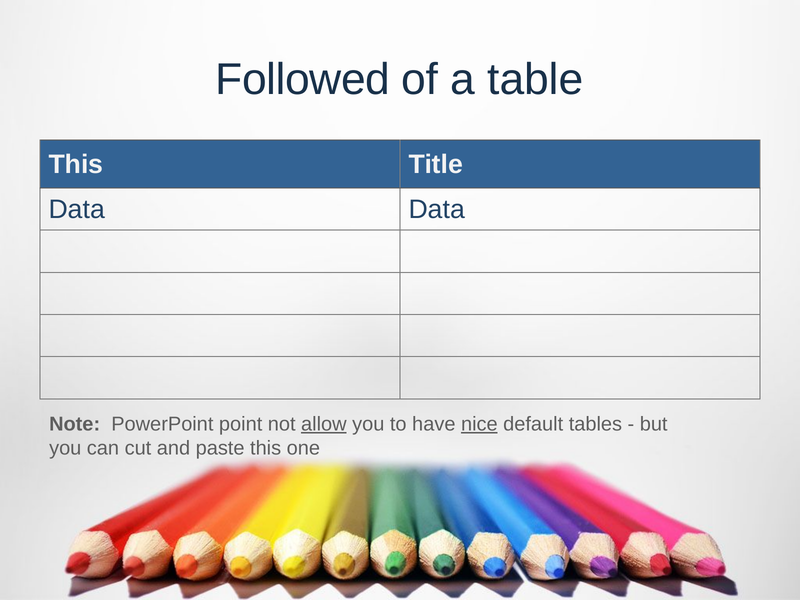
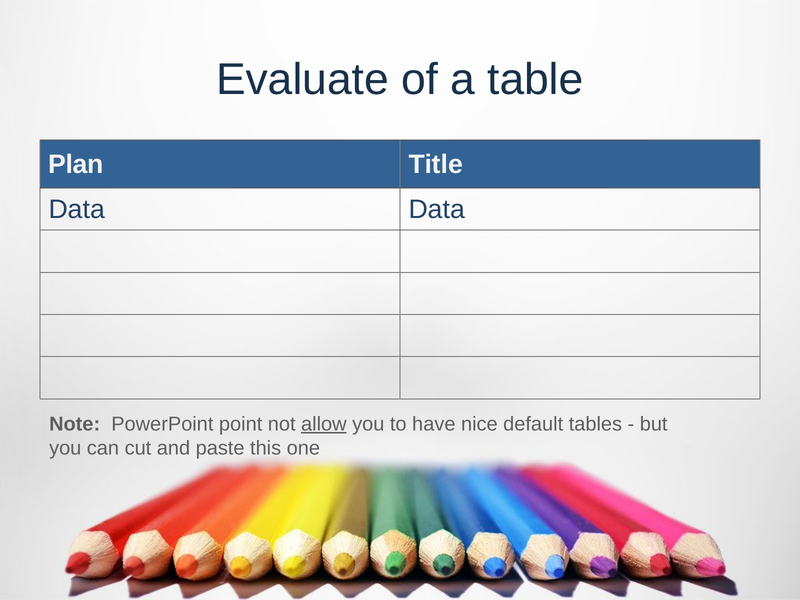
Followed: Followed -> Evaluate (302, 80)
This: This -> Plan (76, 164)
nice underline: present -> none (479, 424)
